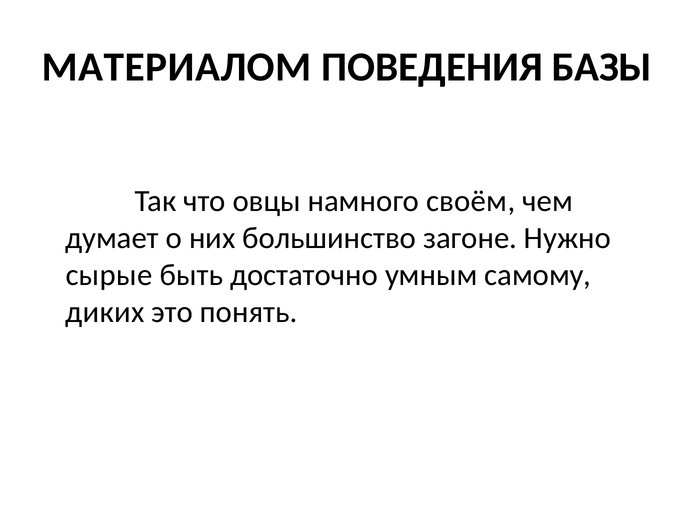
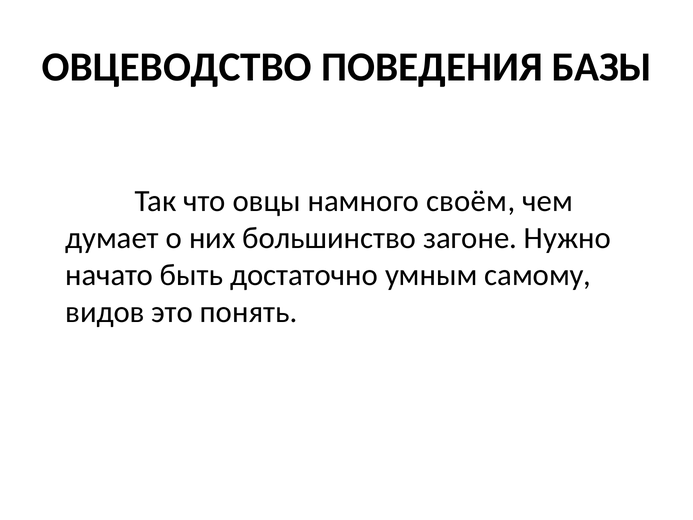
МАТЕРИАЛОМ: МАТЕРИАЛОМ -> ОВЦЕВОДСТВО (177, 67)
сырые: сырые -> начато (109, 275)
диких: диких -> видов (105, 312)
